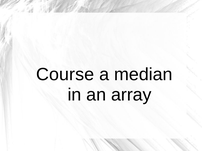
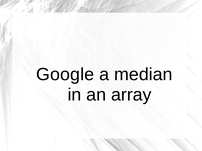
Course: Course -> Google (65, 75)
